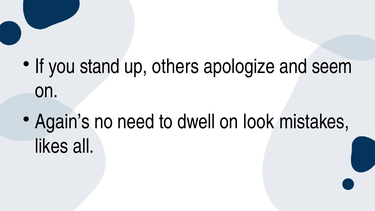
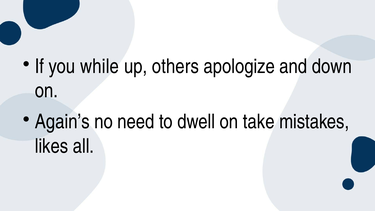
stand: stand -> while (100, 66)
seem: seem -> down (332, 66)
look: look -> take (259, 122)
